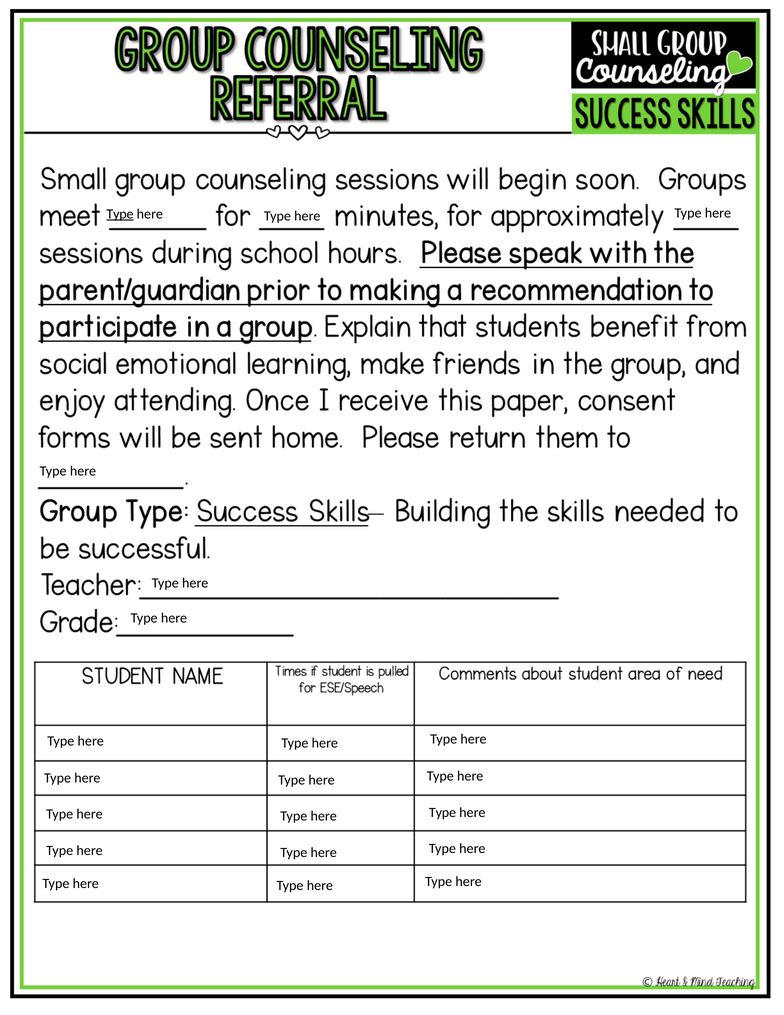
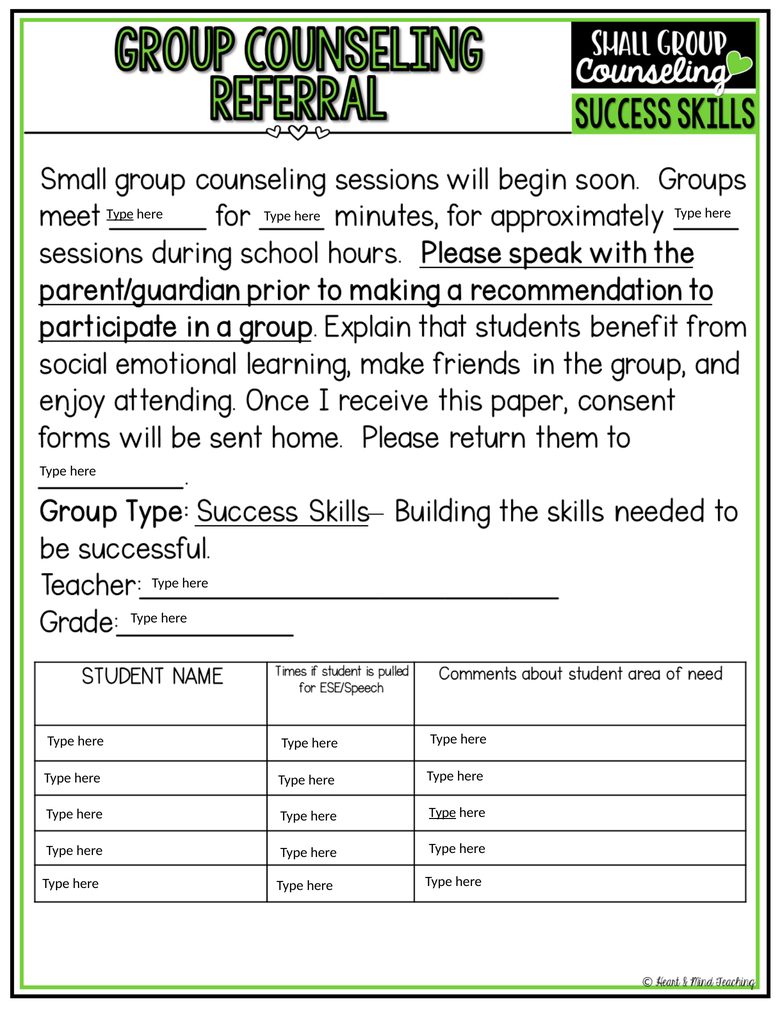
Type underline: none -> present (443, 812)
